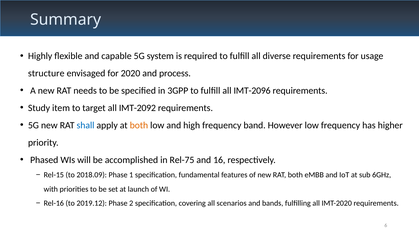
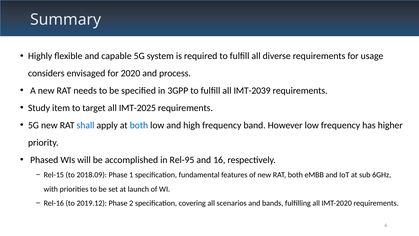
structure: structure -> considers (46, 73)
IMT-2096: IMT-2096 -> IMT-2039 (252, 91)
IMT-2092: IMT-2092 -> IMT-2025 (137, 108)
both colour: orange -> blue (139, 125)
Rel-75: Rel-75 -> Rel-95 (182, 160)
